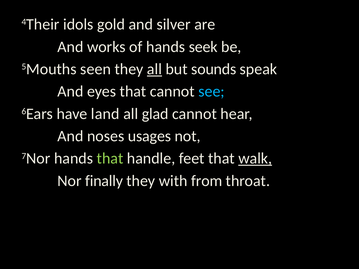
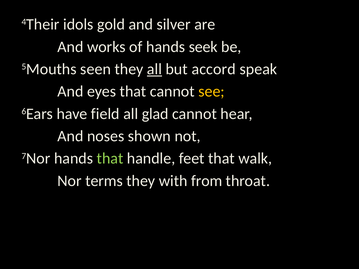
sounds: sounds -> accord (214, 69)
see colour: light blue -> yellow (212, 92)
land: land -> field (105, 114)
usages: usages -> shown (149, 136)
walk underline: present -> none (255, 159)
finally: finally -> terms (104, 181)
